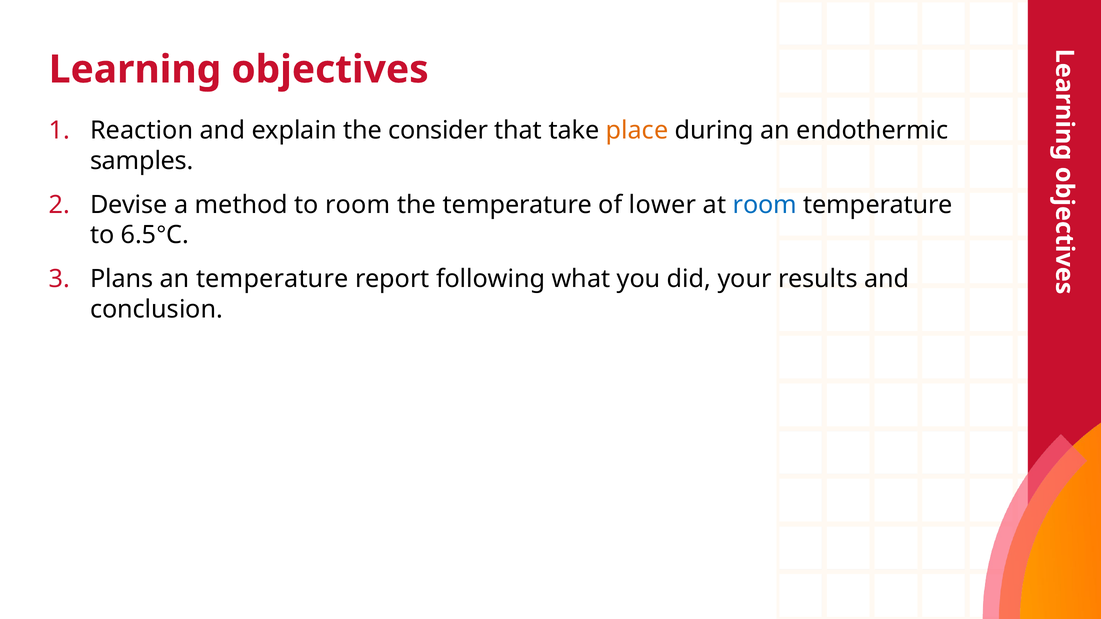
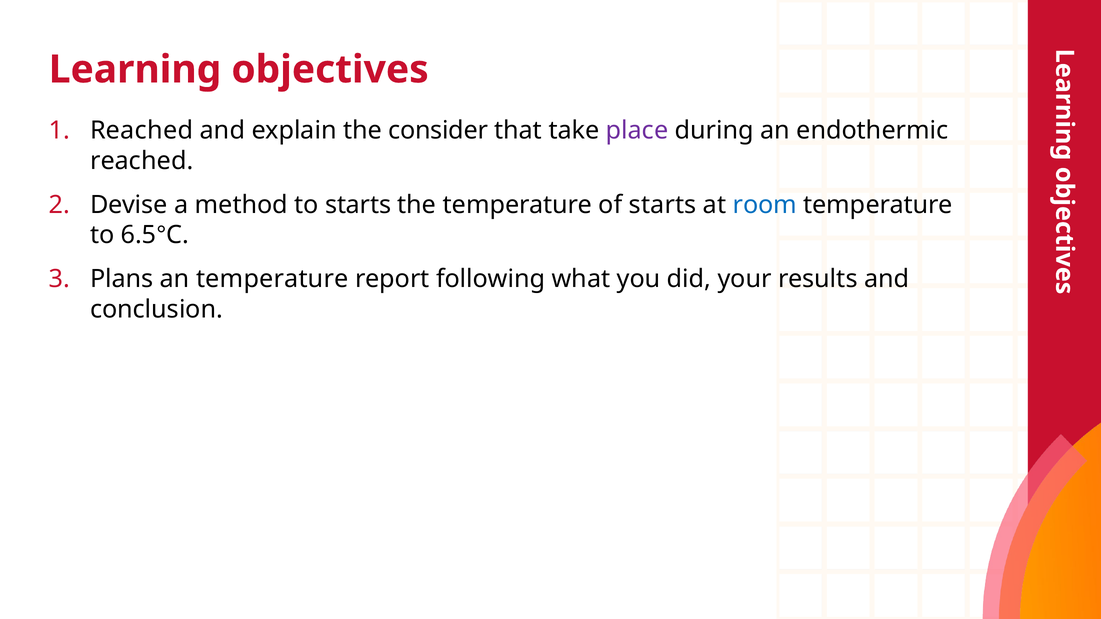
Reaction: Reaction -> Reached (142, 131)
place colour: orange -> purple (637, 131)
samples: samples -> reached (142, 161)
to room: room -> starts (358, 205)
of lower: lower -> starts (663, 205)
